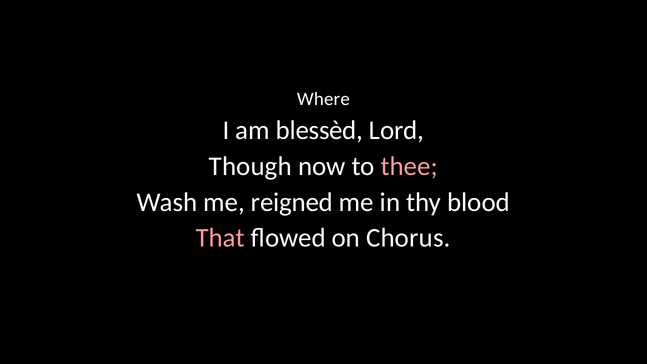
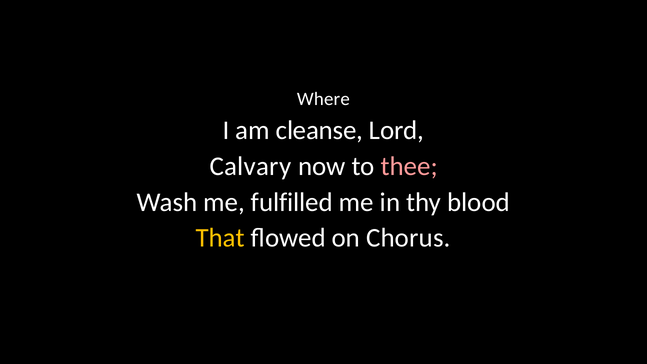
blessèd: blessèd -> cleanse (319, 130)
Though: Though -> Calvary (250, 166)
reigned: reigned -> fulfilled (292, 202)
That colour: pink -> yellow (220, 238)
